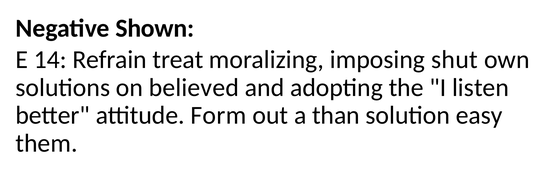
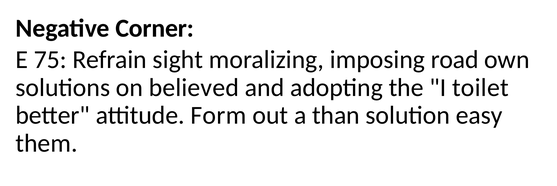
Shown: Shown -> Corner (155, 28)
14: 14 -> 75 (50, 59)
treat: treat -> sight (178, 59)
shut: shut -> road (455, 59)
listen: listen -> toilet (480, 87)
